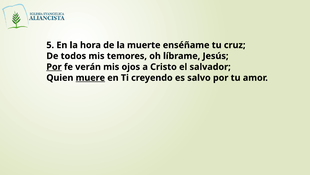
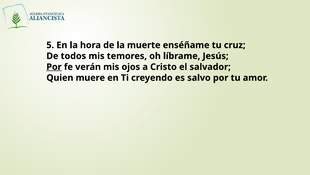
muere underline: present -> none (90, 78)
